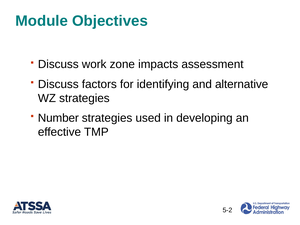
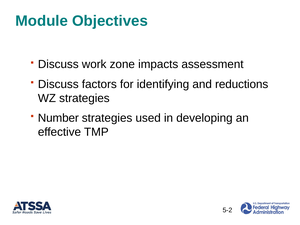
alternative: alternative -> reductions (242, 84)
